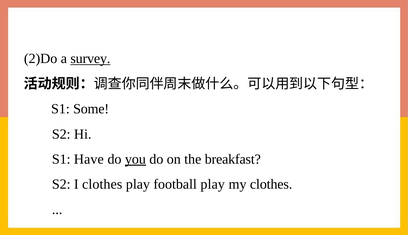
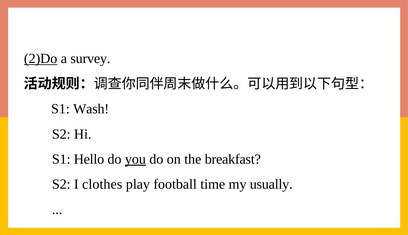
2)Do underline: none -> present (41, 59)
survey underline: present -> none (90, 59)
Some: Some -> Wash (91, 109)
Have: Have -> Hello (89, 159)
football play: play -> time (213, 184)
my clothes: clothes -> usually (271, 184)
